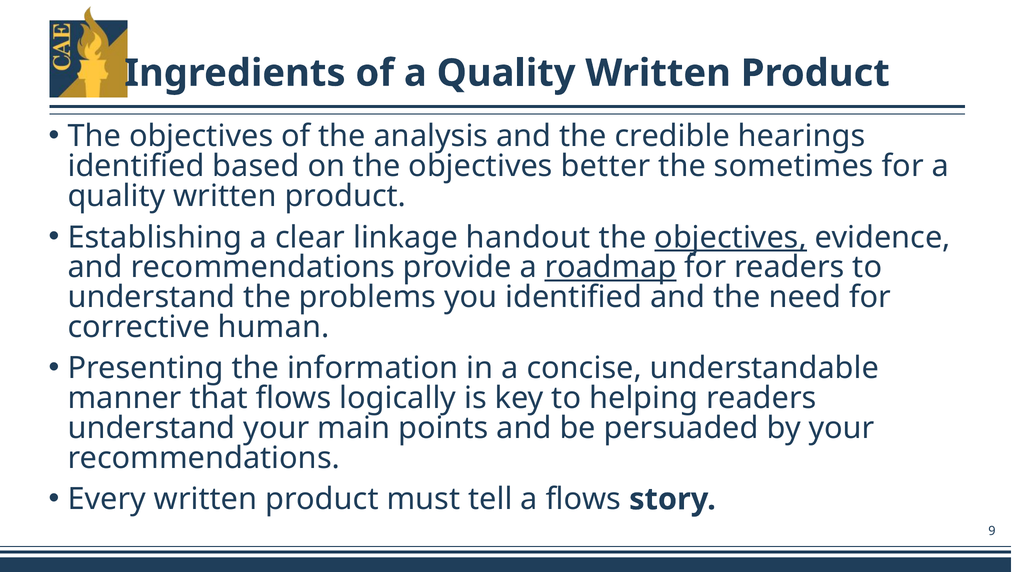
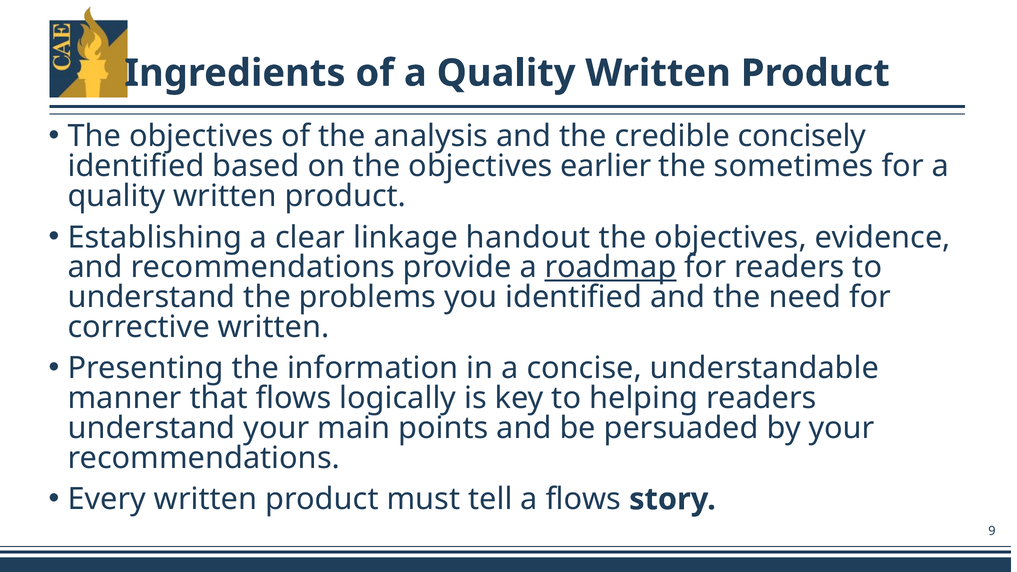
hearings: hearings -> concisely (802, 136)
better: better -> earlier (606, 166)
objectives underline: present -> none (731, 237)
corrective human: human -> written (274, 327)
